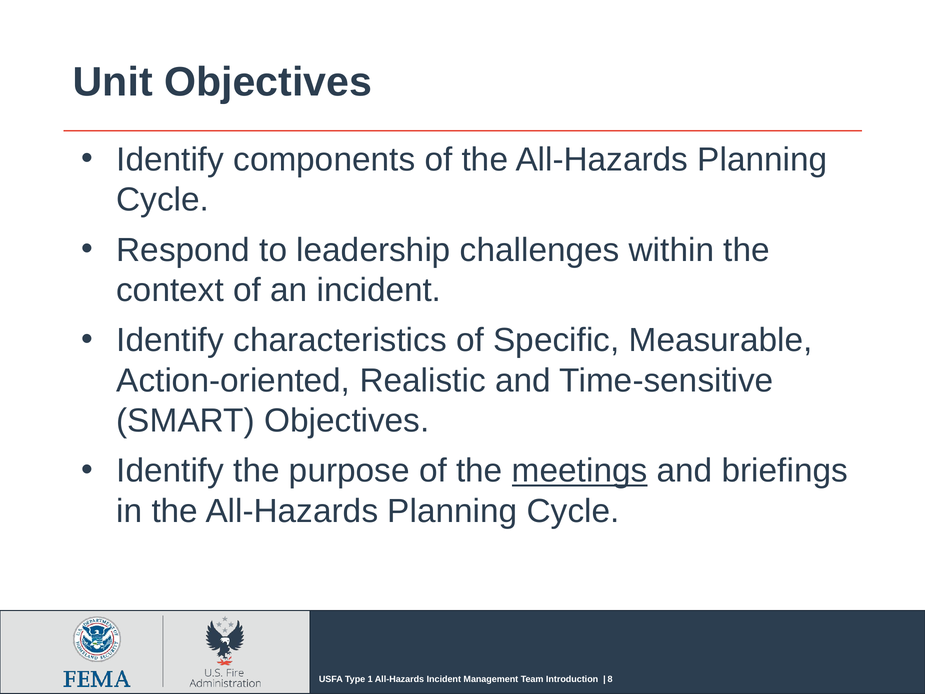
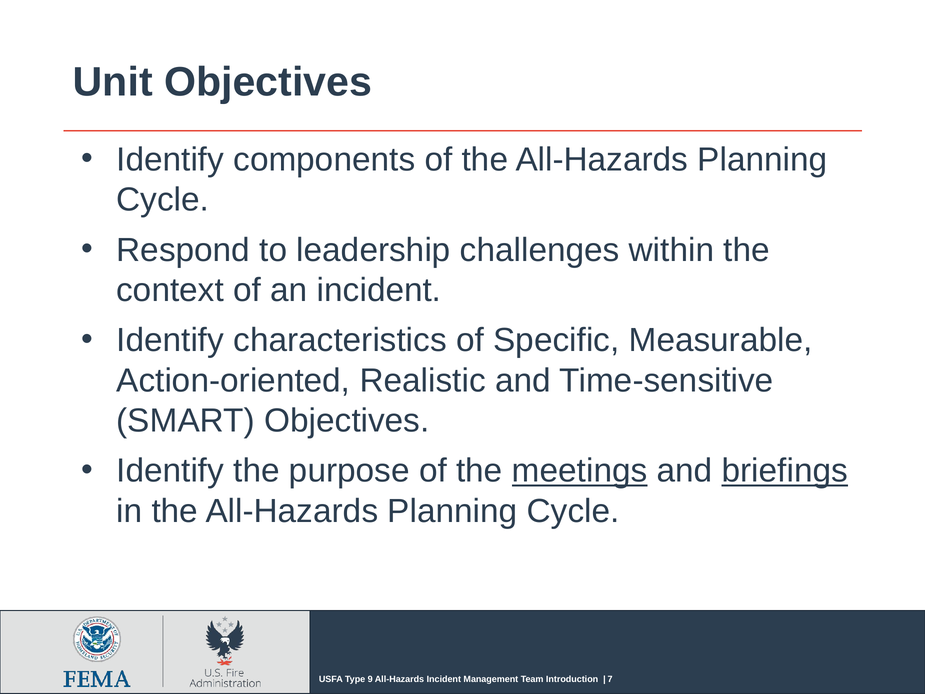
briefings underline: none -> present (785, 471)
1: 1 -> 9 (370, 679)
8: 8 -> 7 (610, 679)
